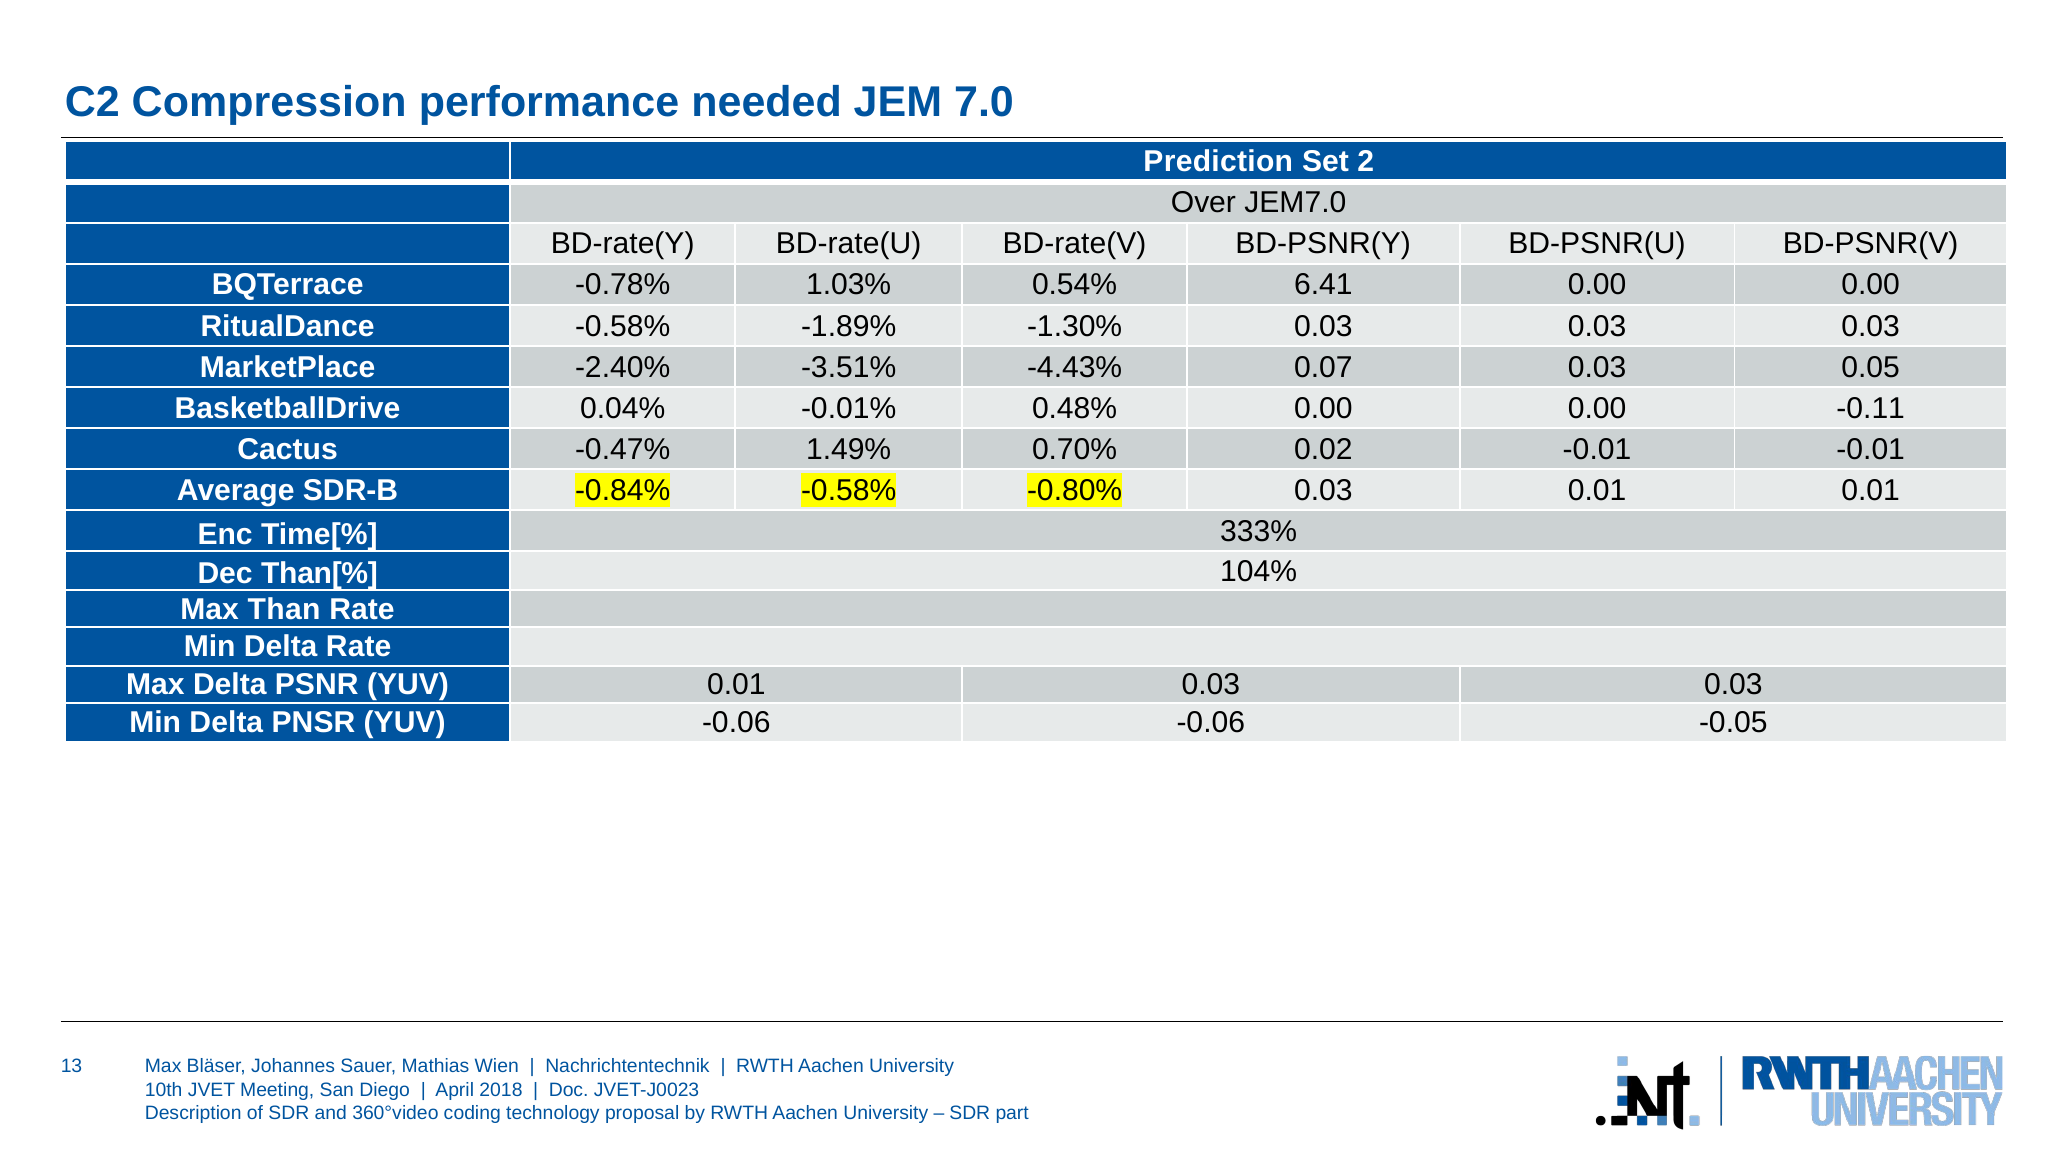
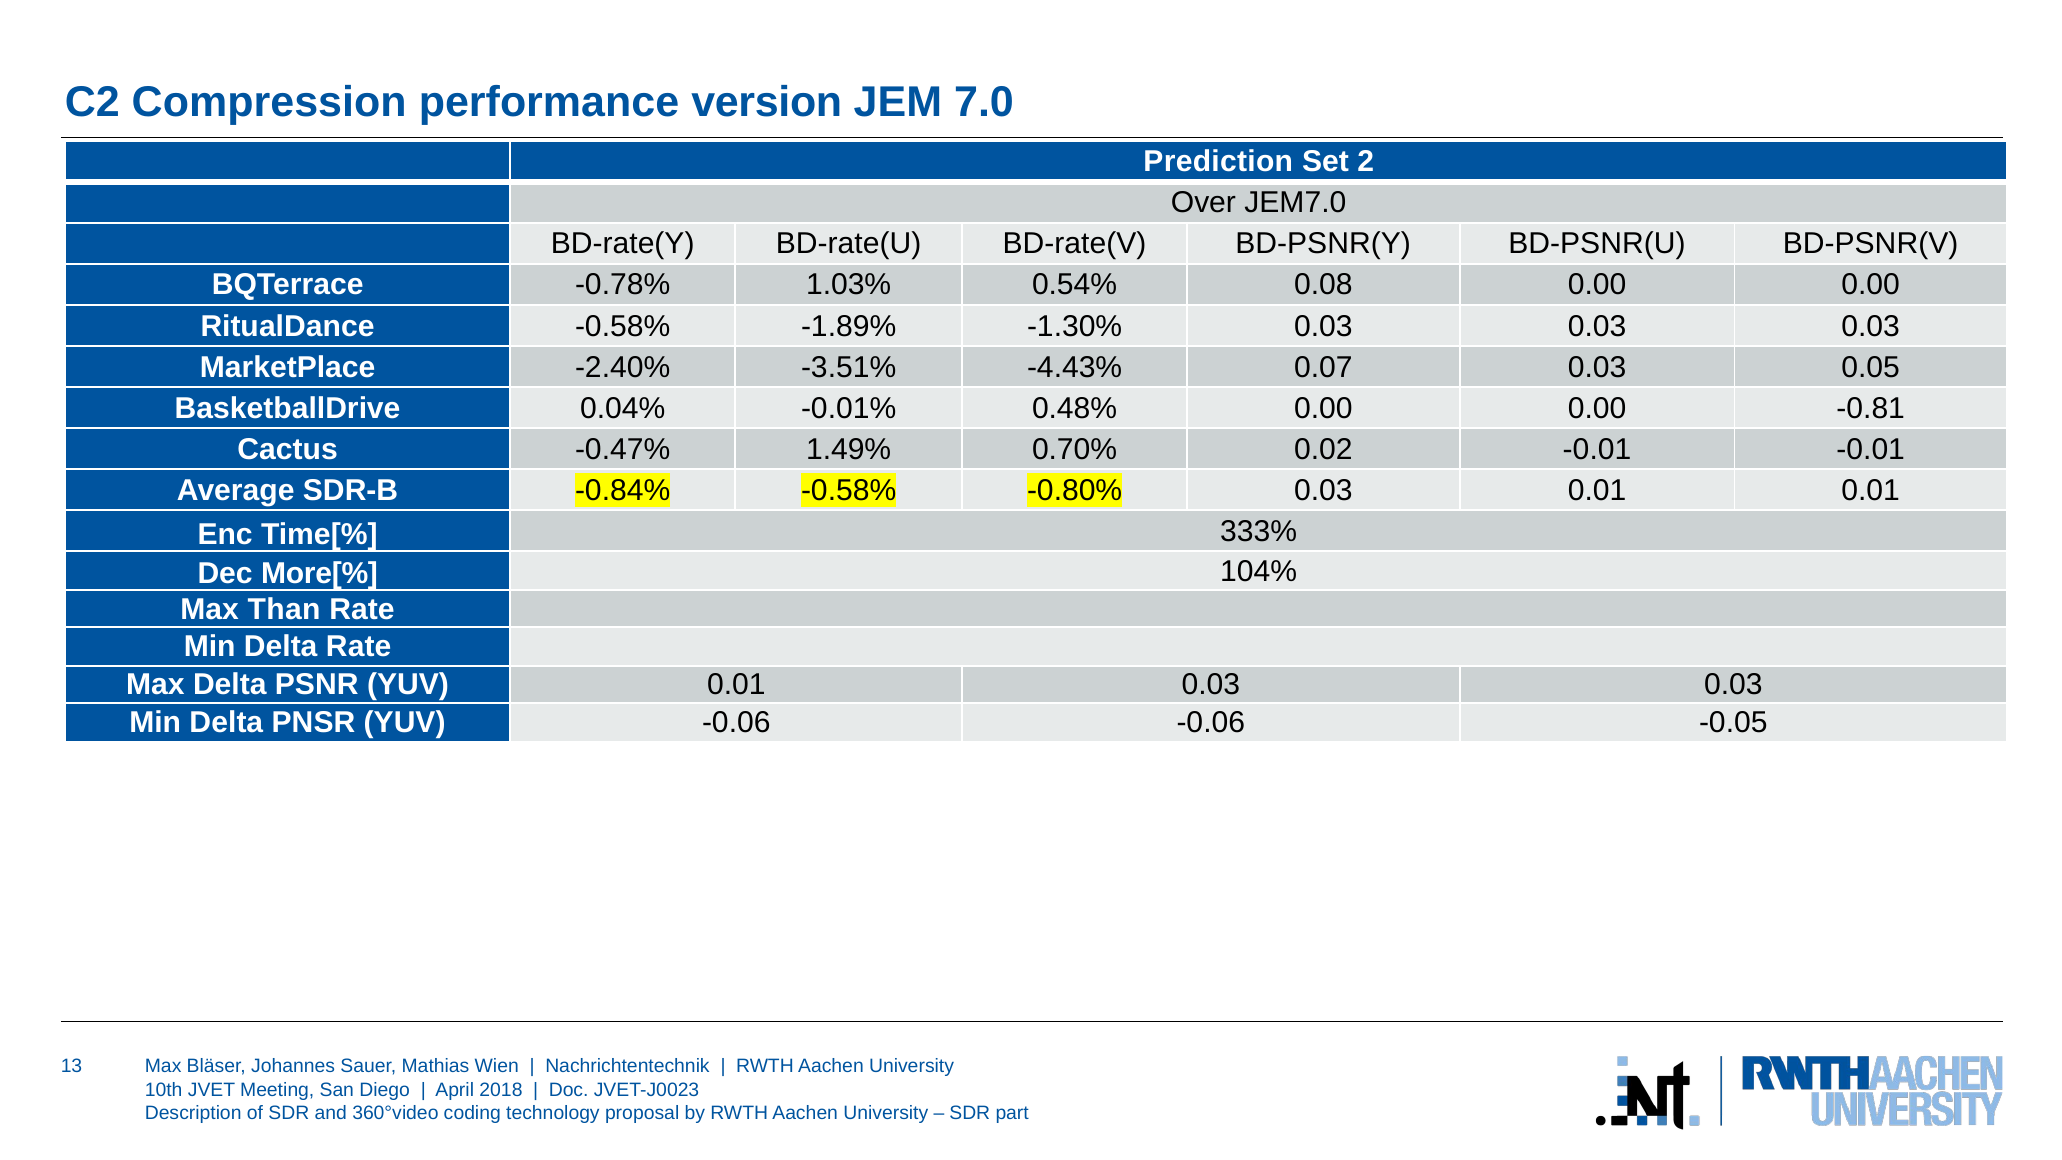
needed: needed -> version (767, 103)
6.41: 6.41 -> 0.08 (1323, 285)
-0.11: -0.11 -> -0.81 (1871, 408)
Than[%: Than[% -> More[% (320, 573)
